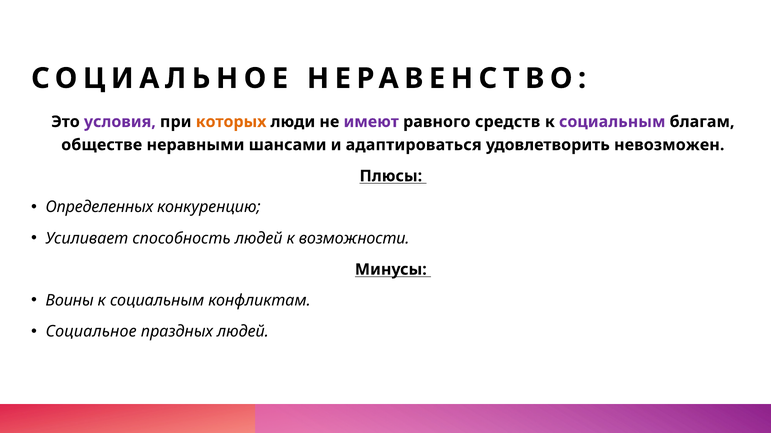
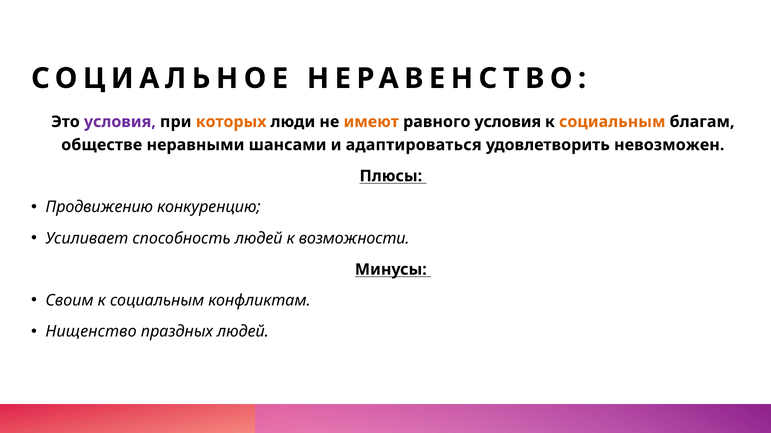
имеют colour: purple -> orange (371, 122)
равного средств: средств -> условия (508, 122)
социальным colour: purple -> orange (612, 122)
Определенных: Определенных -> Продвижению (99, 207)
Воины: Воины -> Своим (70, 301)
Социальное: Социальное -> Нищенство (91, 332)
